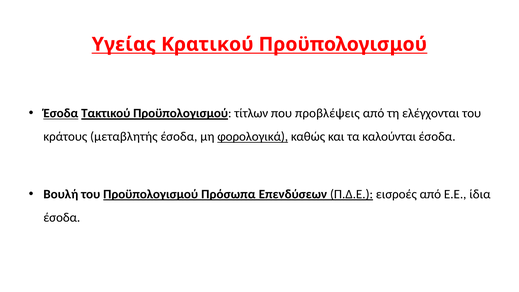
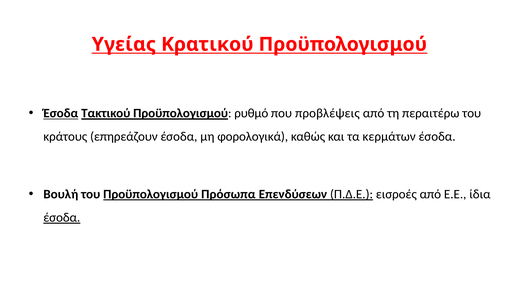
τίτλων: τίτλων -> ρυθμό (251, 113)
ελέγχονται: ελέγχονται -> περαιτέρω (431, 113)
μεταβλητής: μεταβλητής -> επηρεάζουν (124, 137)
φορολογικά underline: present -> none (253, 137)
καλούνται: καλούνται -> κερμάτων (389, 137)
έσοδα underline: none -> present (62, 218)
